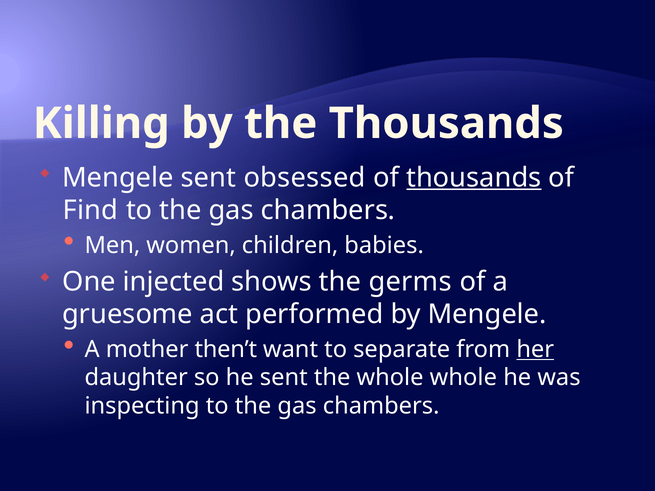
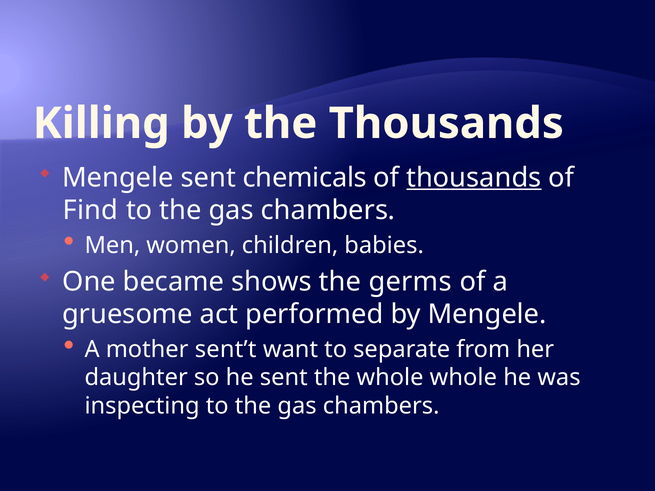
obsessed: obsessed -> chemicals (305, 178)
injected: injected -> became (174, 282)
then’t: then’t -> sent’t (226, 349)
her underline: present -> none (535, 349)
